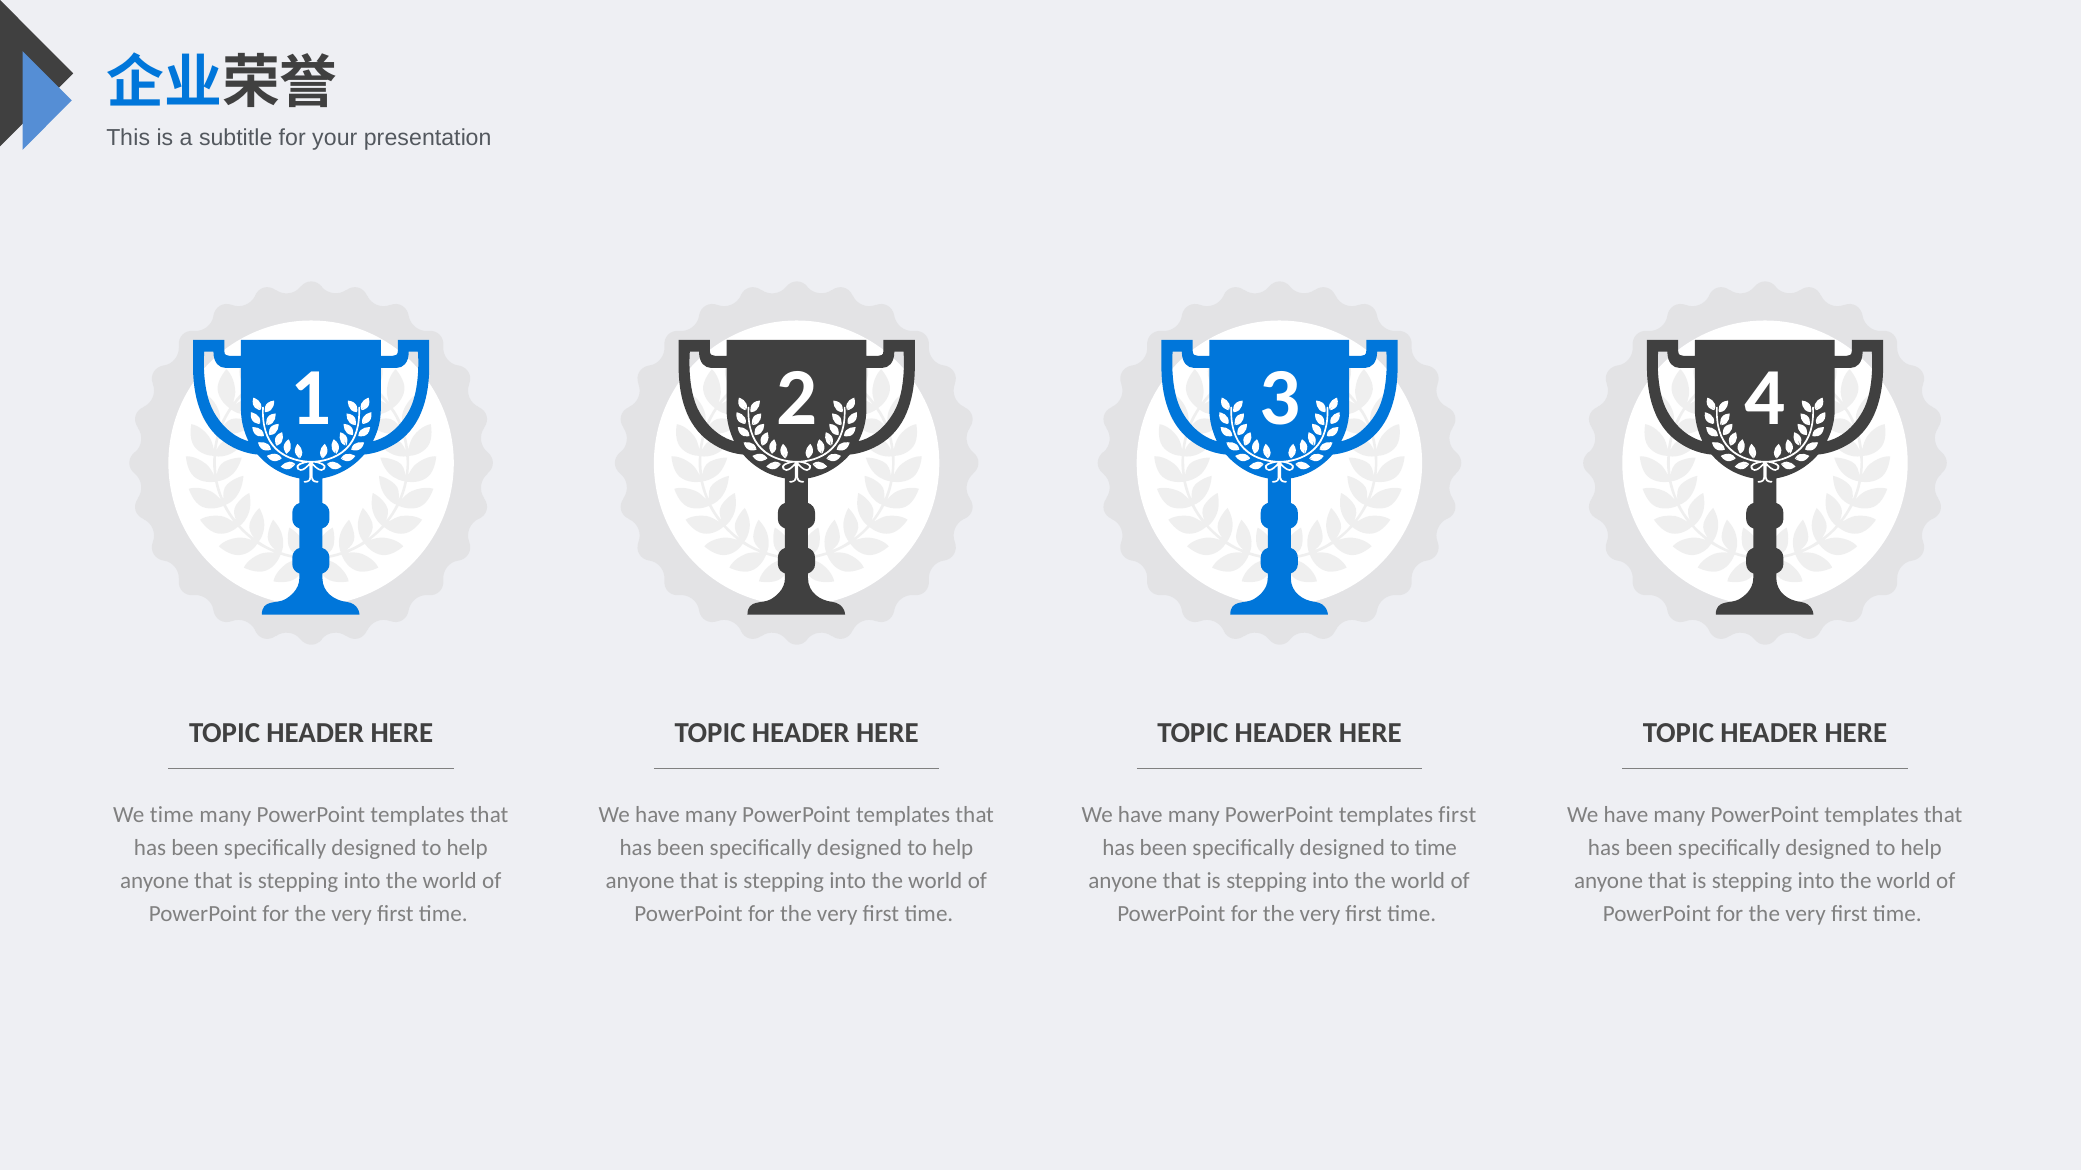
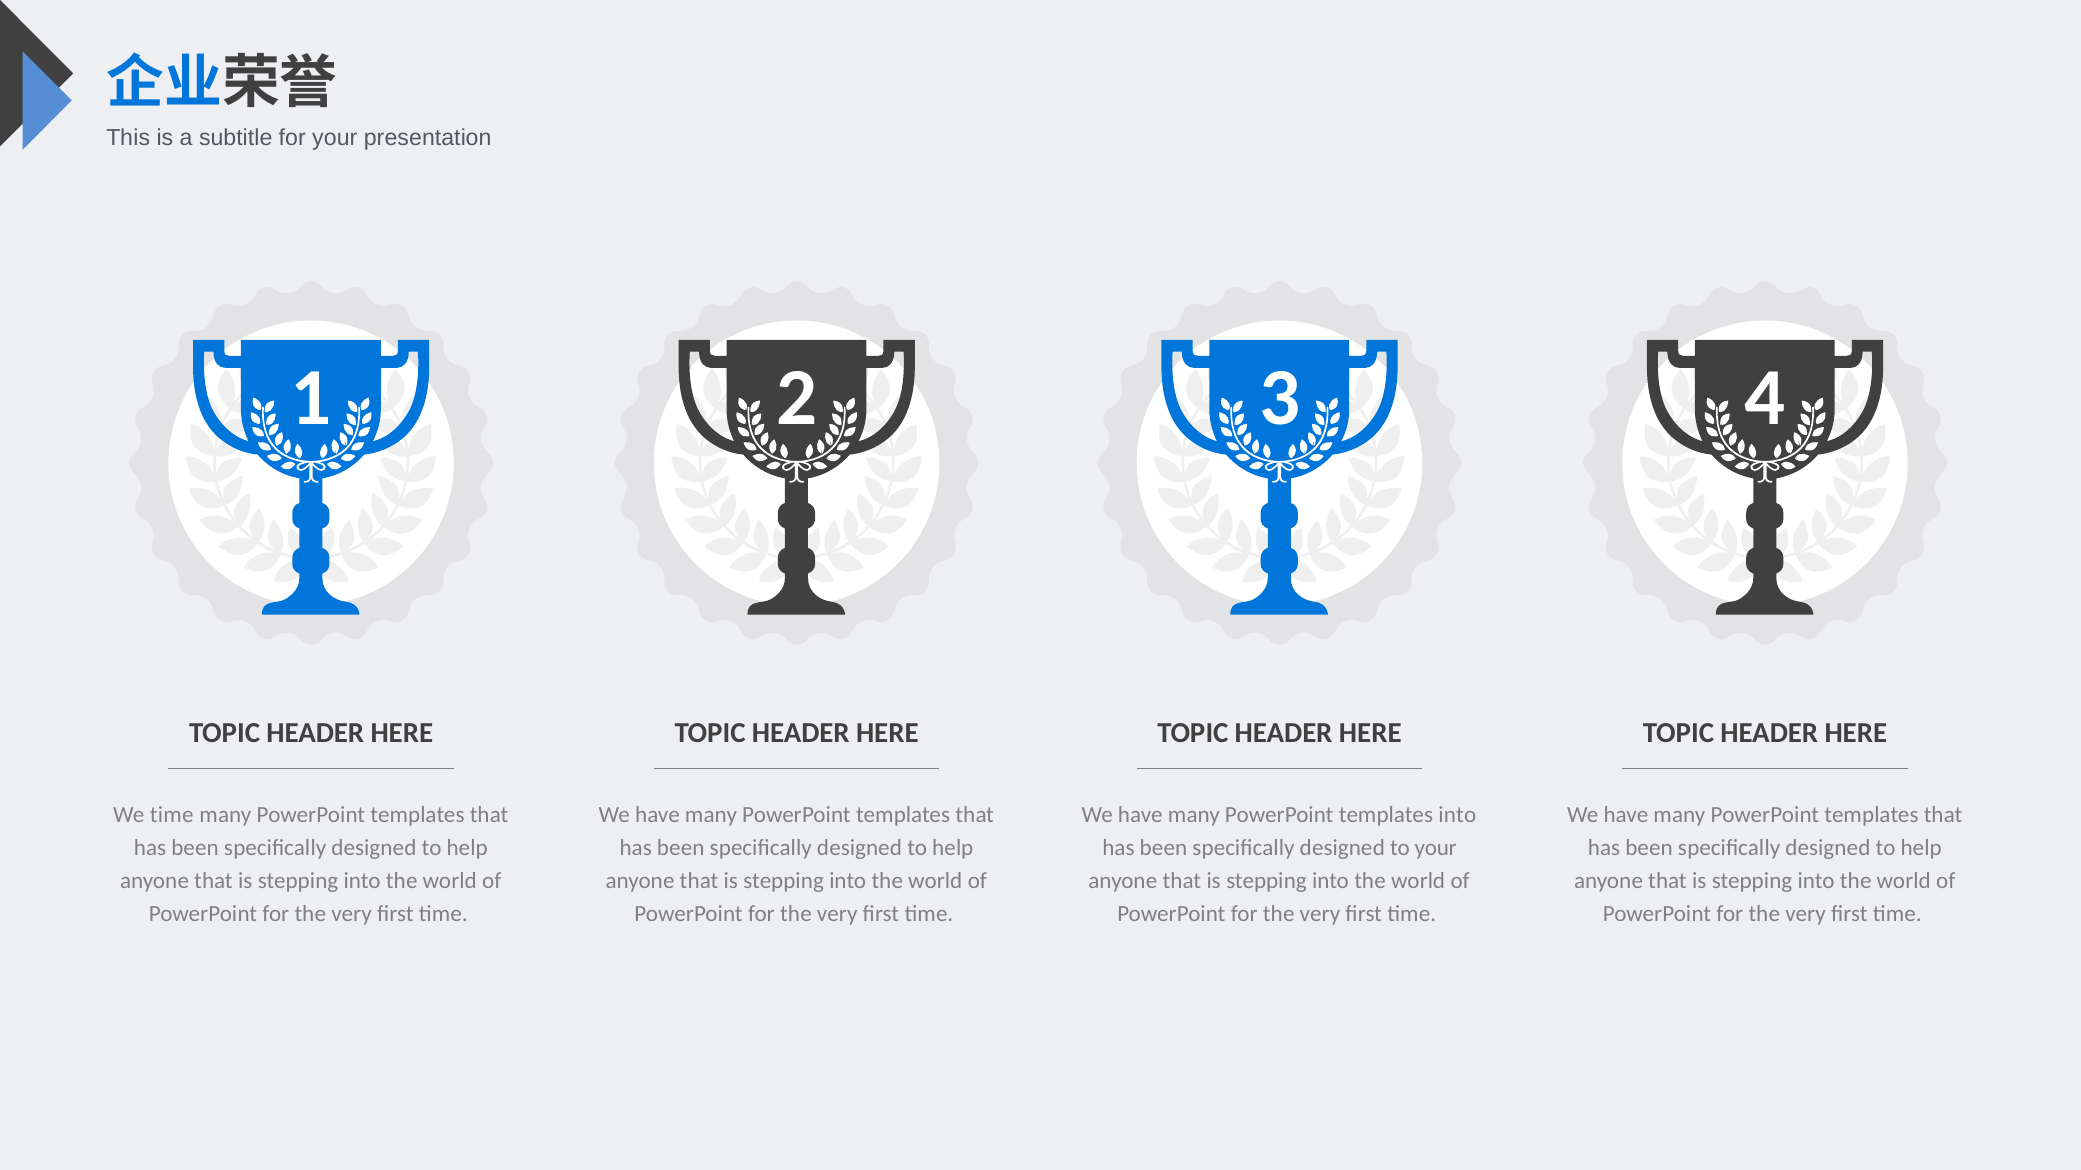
templates first: first -> into (1457, 815)
to time: time -> your (1436, 848)
